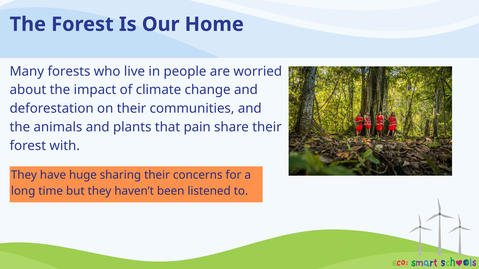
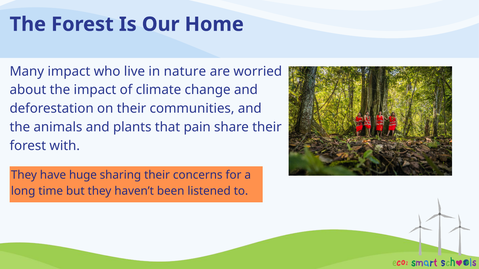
Many forests: forests -> impact (69, 71)
people: people -> nature (185, 71)
